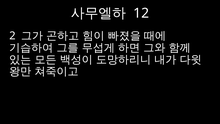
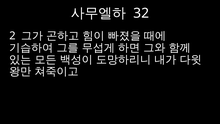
12: 12 -> 32 (141, 13)
